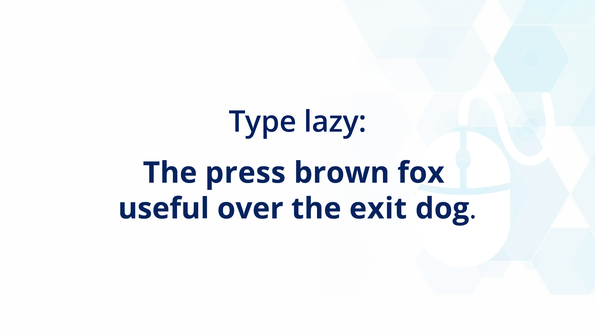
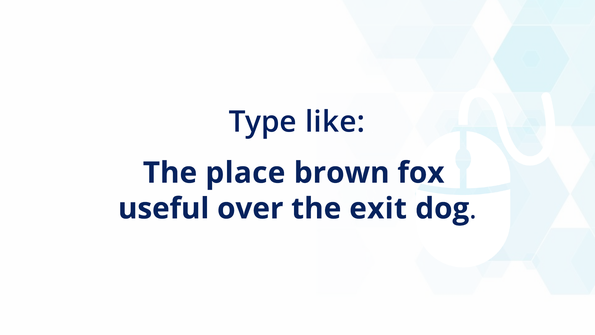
lazy: lazy -> like (335, 122)
press: press -> place (245, 173)
